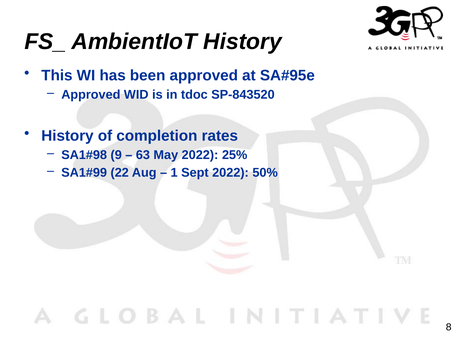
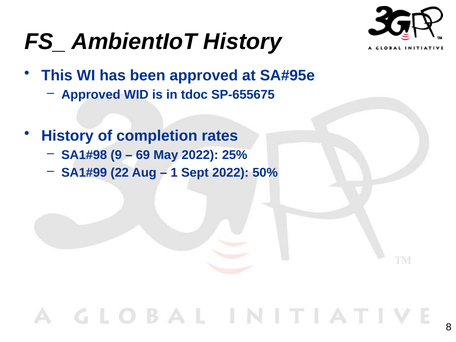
SP-843520: SP-843520 -> SP-655675 (243, 95)
63: 63 -> 69 (143, 155)
